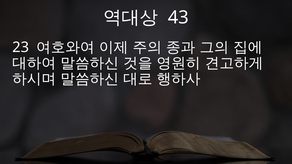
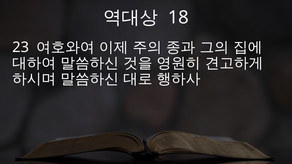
43: 43 -> 18 (178, 18)
